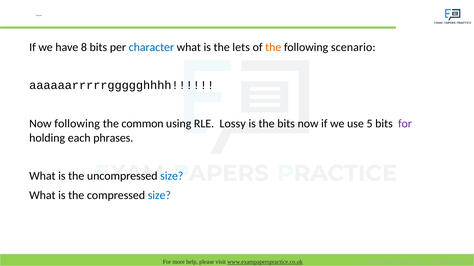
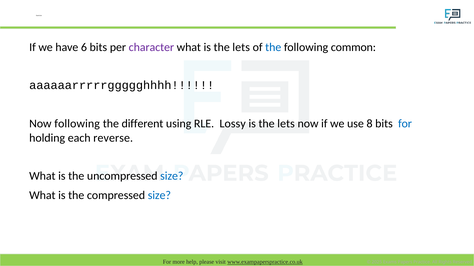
8: 8 -> 6 (84, 47)
character colour: blue -> purple (151, 47)
the colour: orange -> blue (273, 47)
scenario: scenario -> common (353, 47)
common: common -> different (142, 124)
bits: bits -> lets (286, 124)
5: 5 -> 8 (370, 124)
for colour: purple -> blue (405, 124)
phrases: phrases -> reverse (113, 138)
